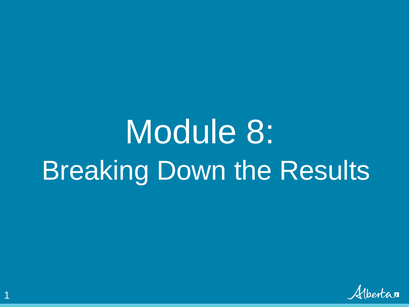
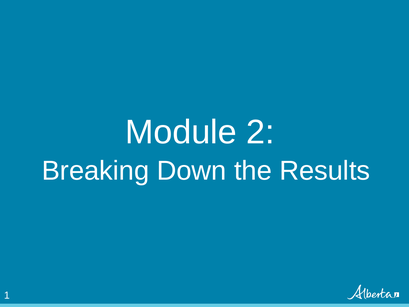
8: 8 -> 2 (260, 132)
